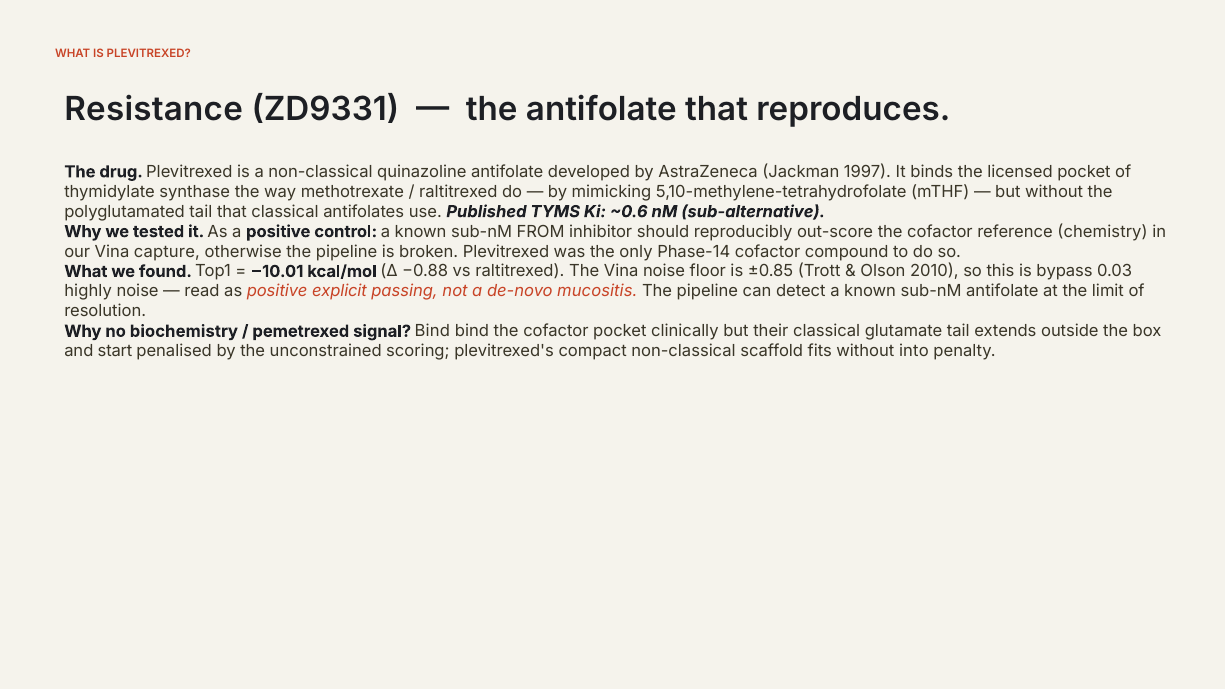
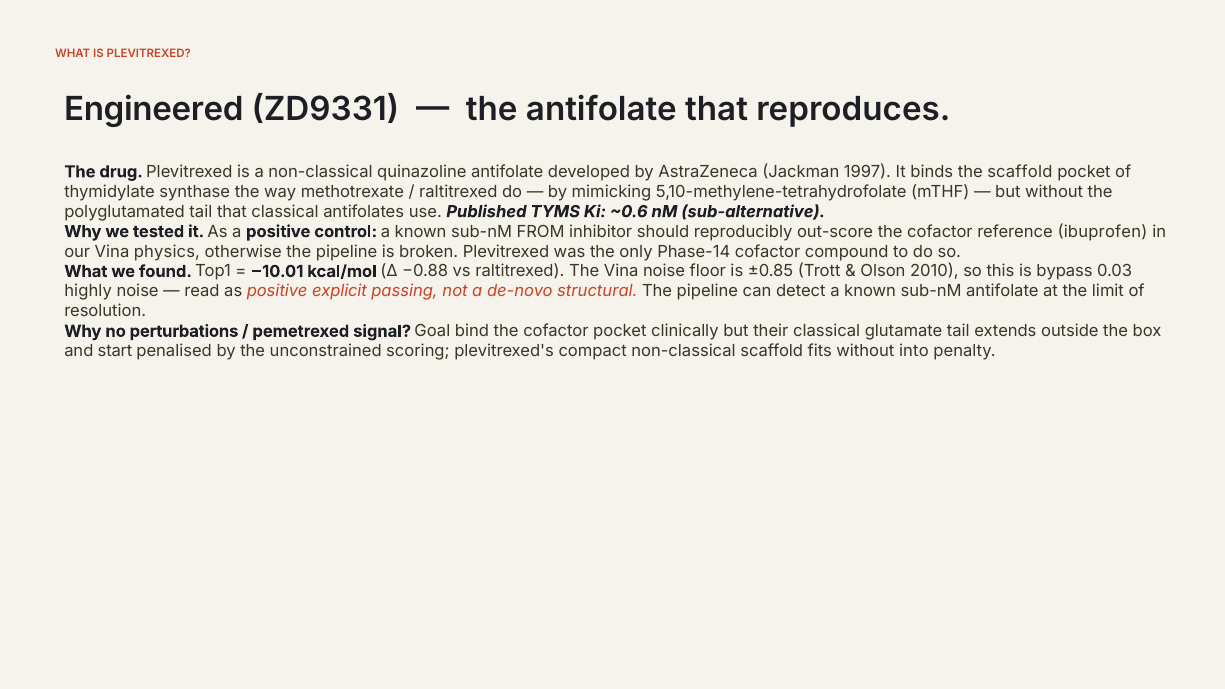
Resistance: Resistance -> Engineered (154, 109)
the licensed: licensed -> scaffold (1020, 172)
chemistry: chemistry -> ibuprofen (1102, 232)
capture: capture -> physics (167, 252)
mucositis: mucositis -> structural (597, 291)
biochemistry: biochemistry -> perturbations (184, 331)
signal Bind: Bind -> Goal (432, 331)
